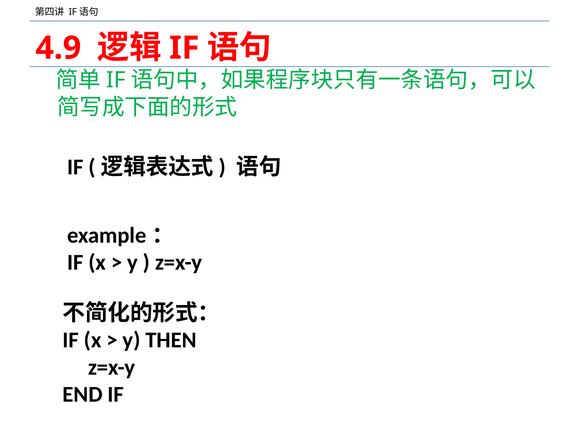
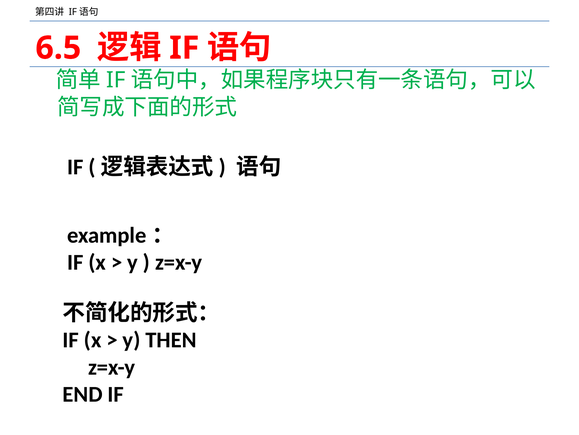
4.9: 4.9 -> 6.5 (58, 48)
